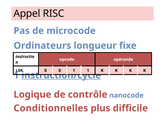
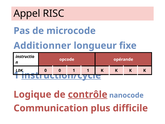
Ordinateurs: Ordinateurs -> Additionner (42, 46)
contrôle underline: none -> present (88, 94)
Conditionnelles: Conditionnelles -> Communication (51, 108)
